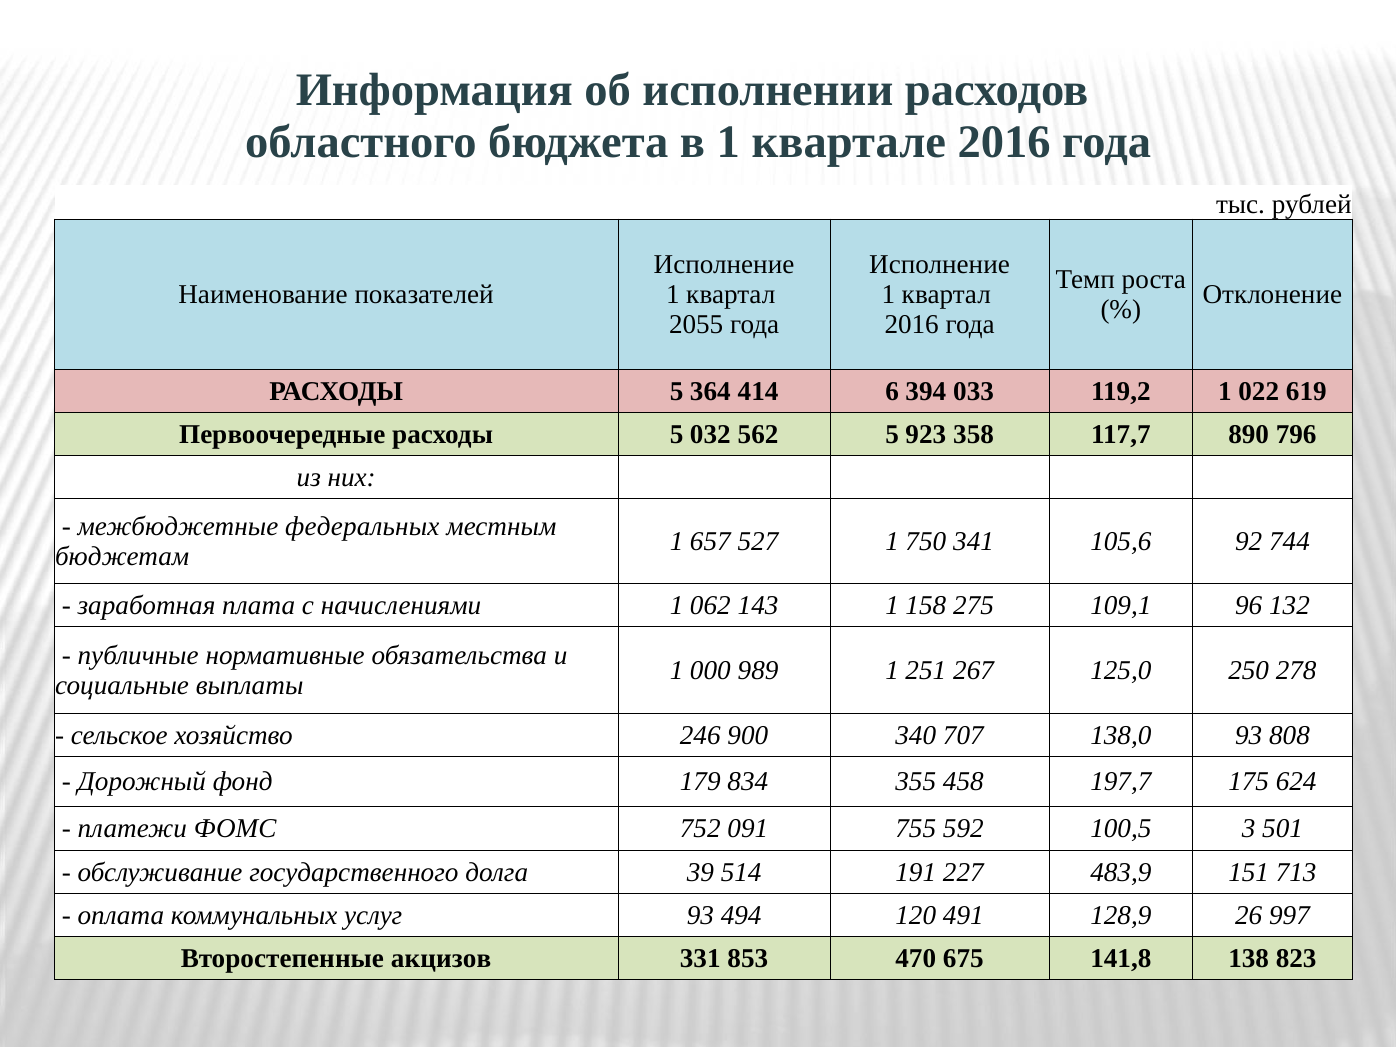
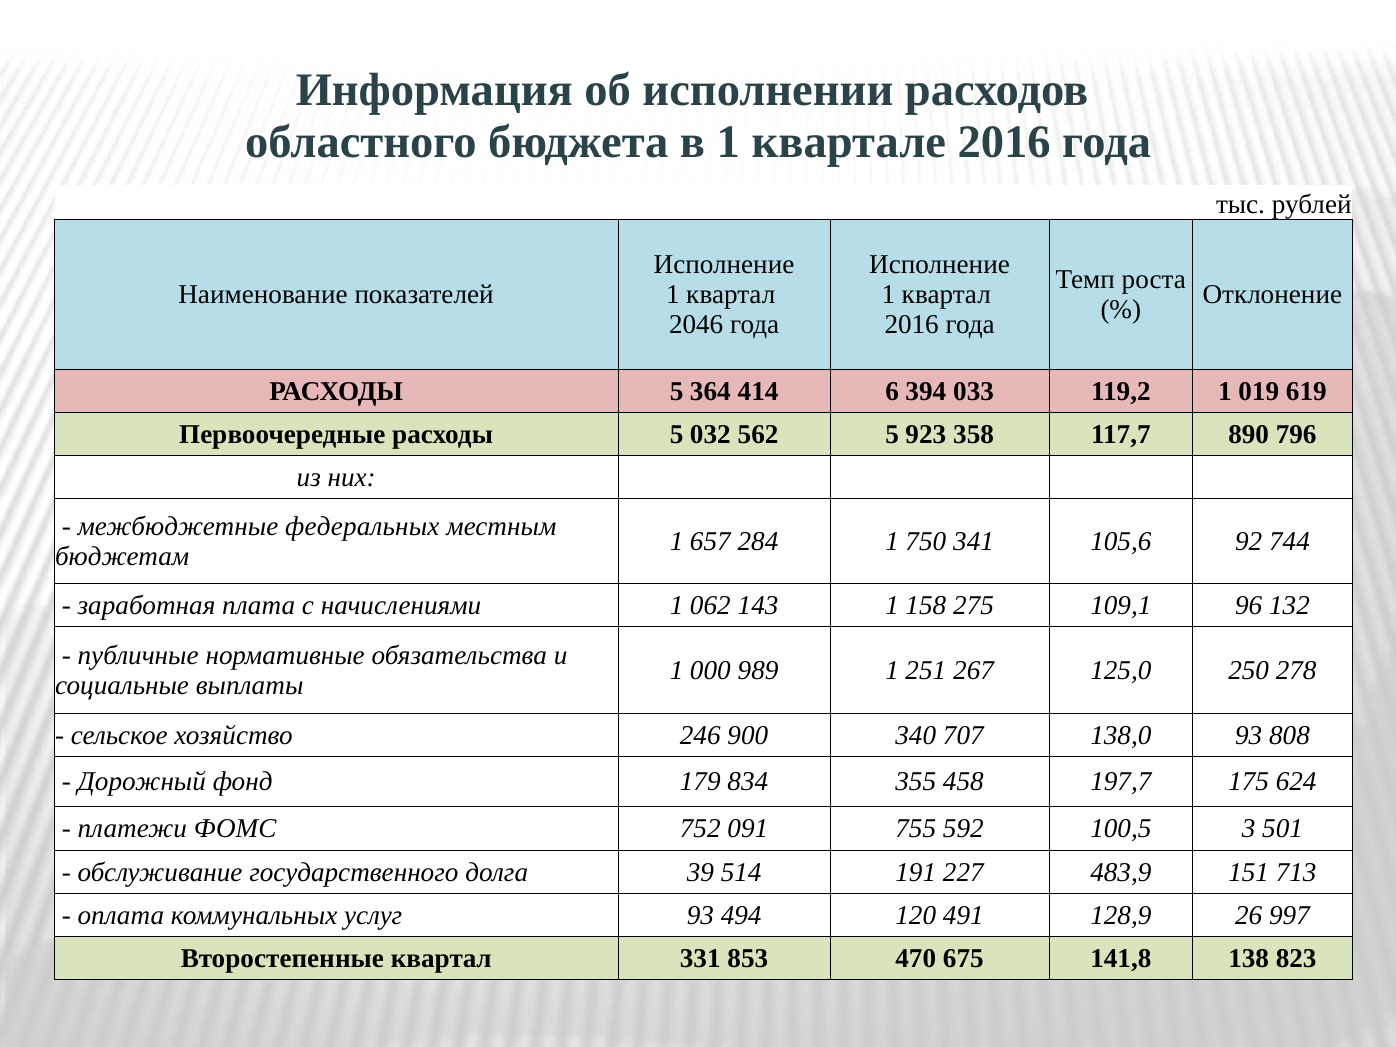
2055: 2055 -> 2046 (696, 325)
022: 022 -> 019 (1259, 391)
527: 527 -> 284 (758, 542)
Второстепенные акцизов: акцизов -> квартал (441, 958)
